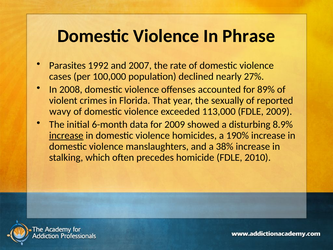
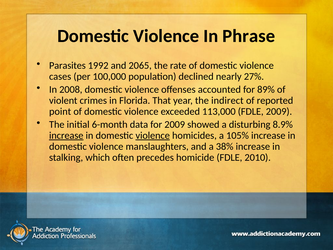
2007: 2007 -> 2065 (140, 65)
sexually: sexually -> indirect (227, 100)
wavy: wavy -> point (60, 111)
violence underline: none -> present (153, 135)
190%: 190% -> 105% (238, 135)
